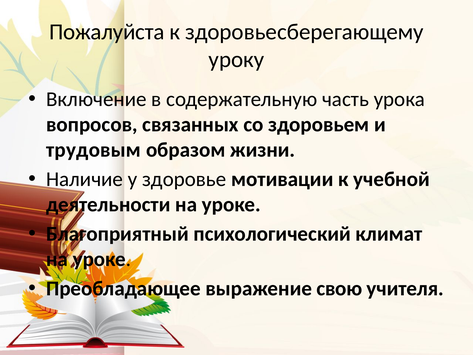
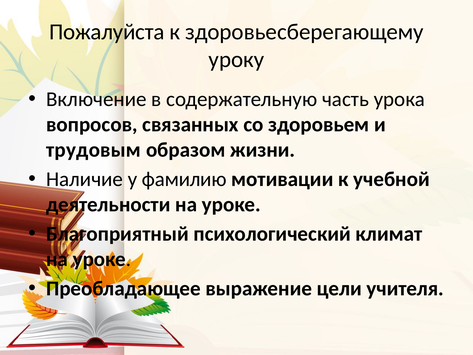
здоровье: здоровье -> фамилию (184, 179)
свою: свою -> цели (339, 288)
